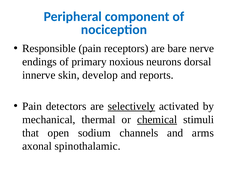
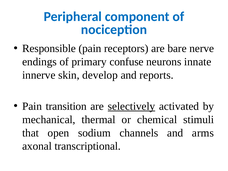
noxious: noxious -> confuse (127, 62)
dorsal: dorsal -> innate (198, 62)
detectors: detectors -> transition (66, 106)
chemical underline: present -> none (157, 120)
spinothalamic: spinothalamic -> transcriptional (88, 146)
